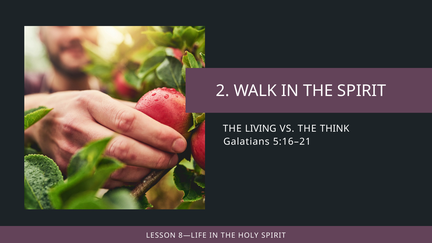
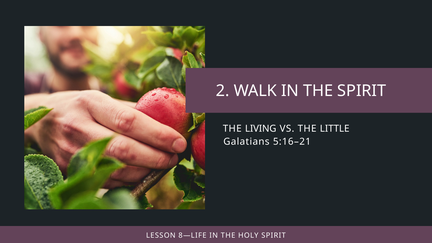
THINK: THINK -> LITTLE (335, 129)
